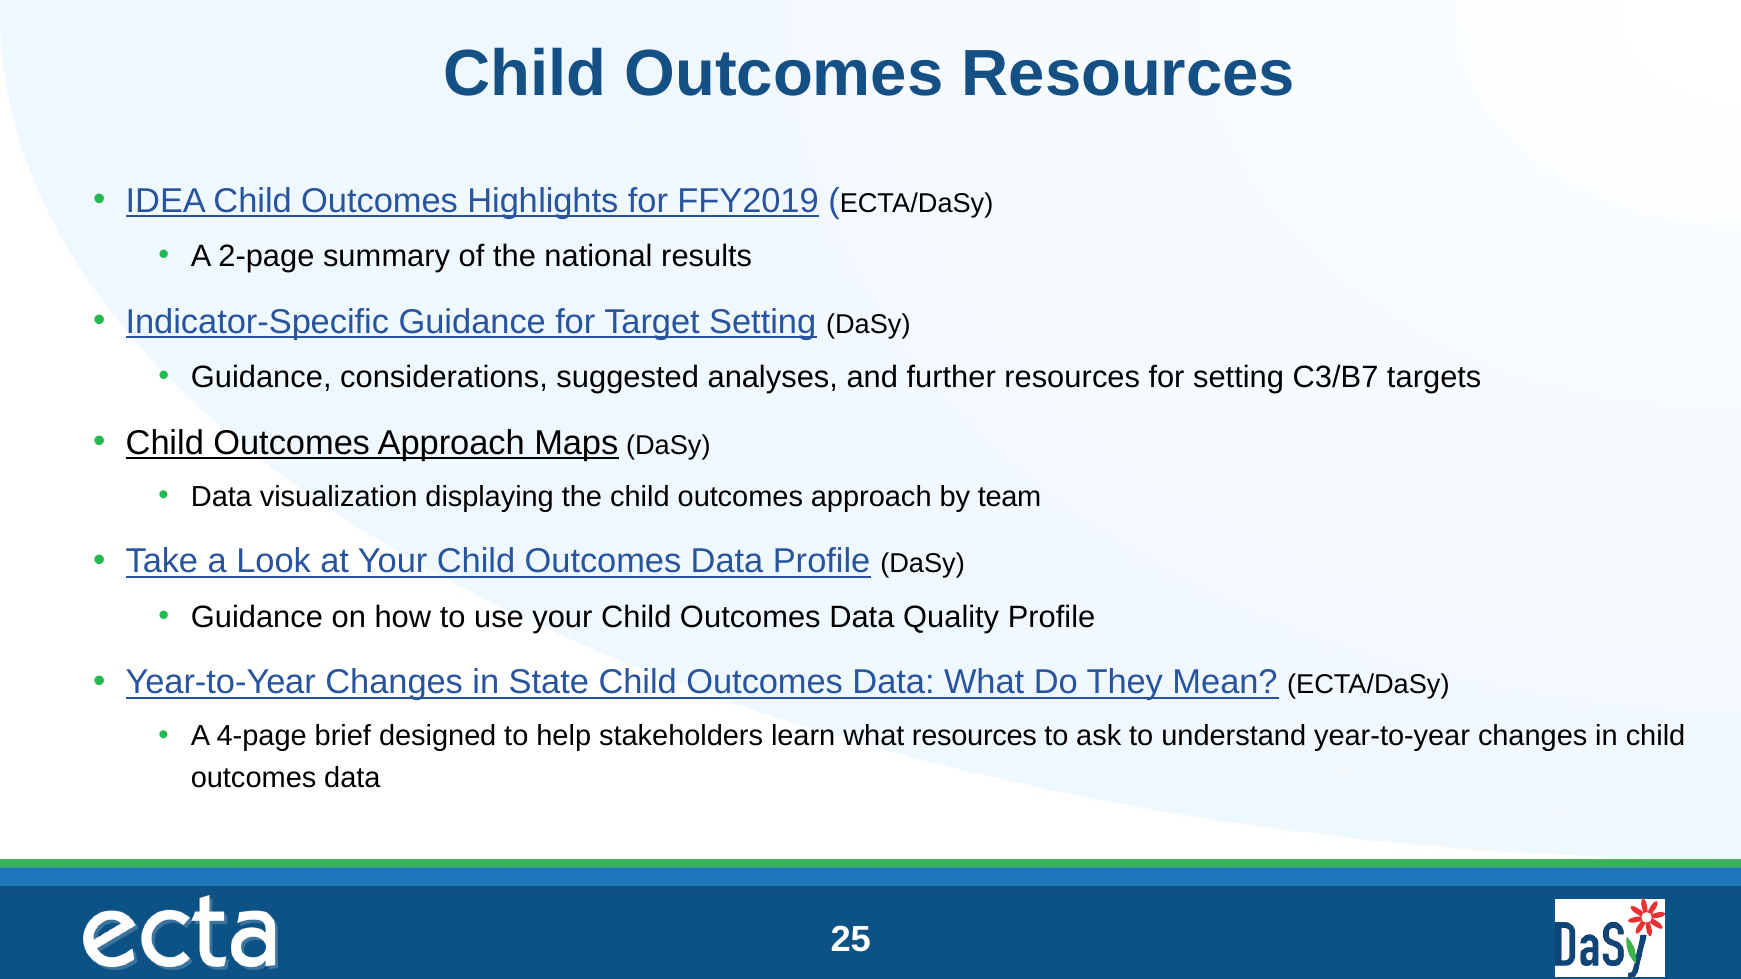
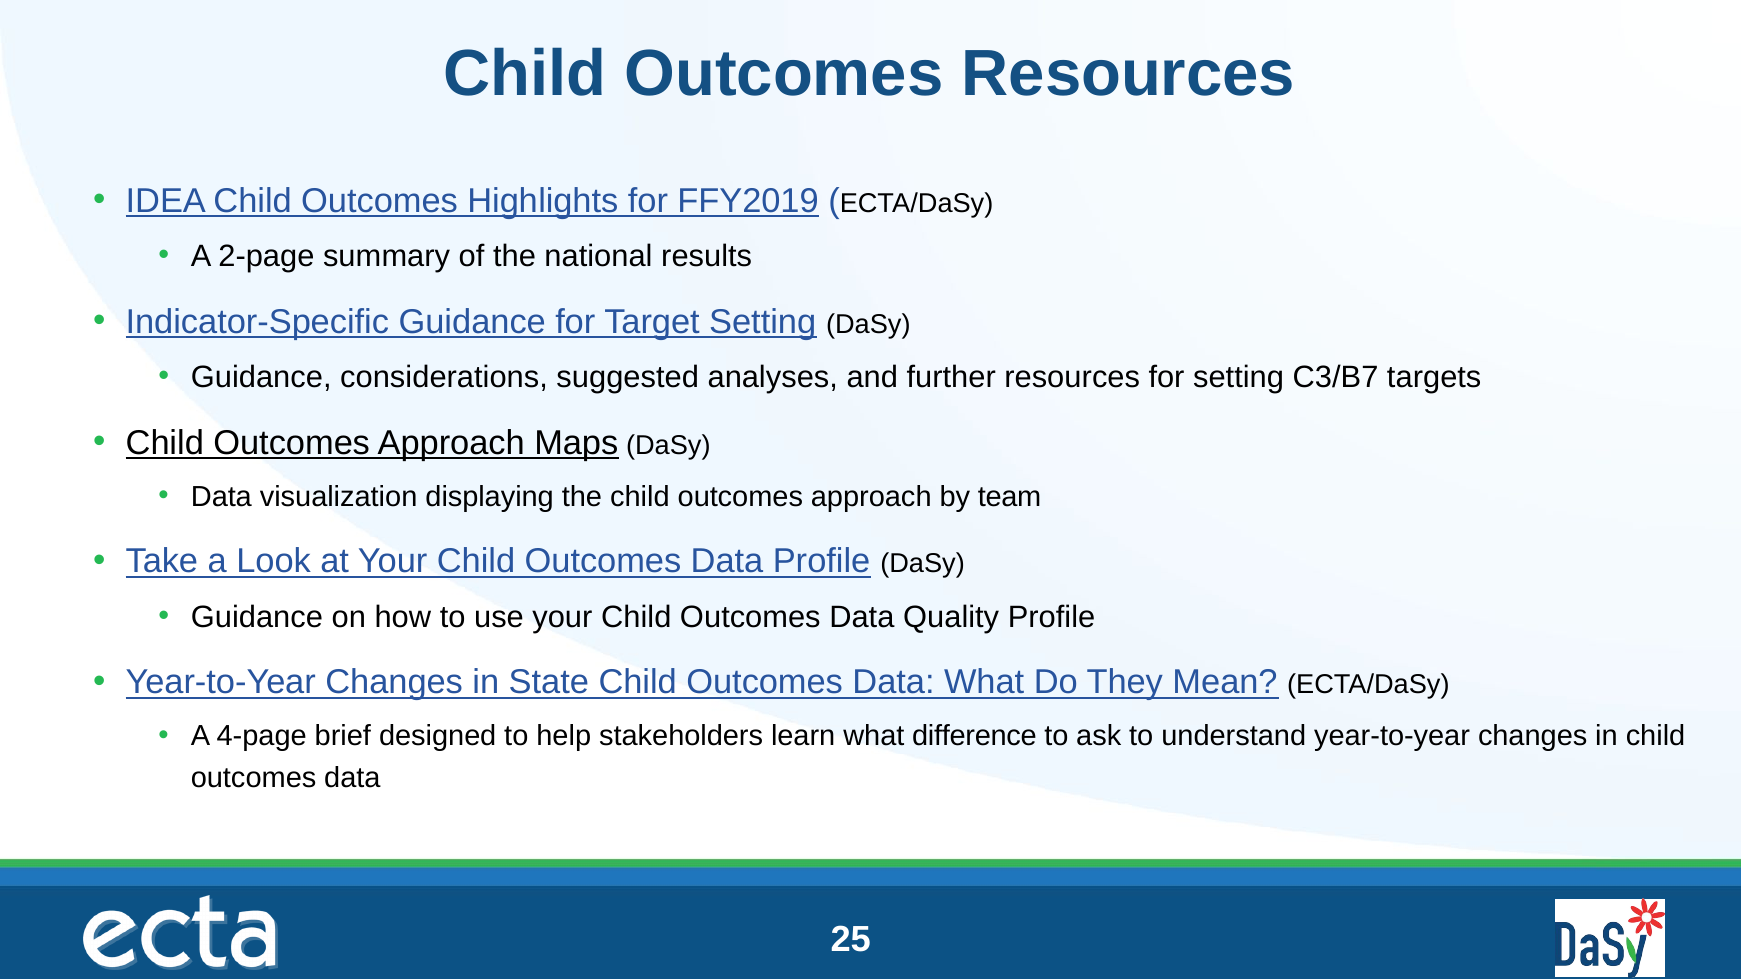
what resources: resources -> difference (974, 737)
